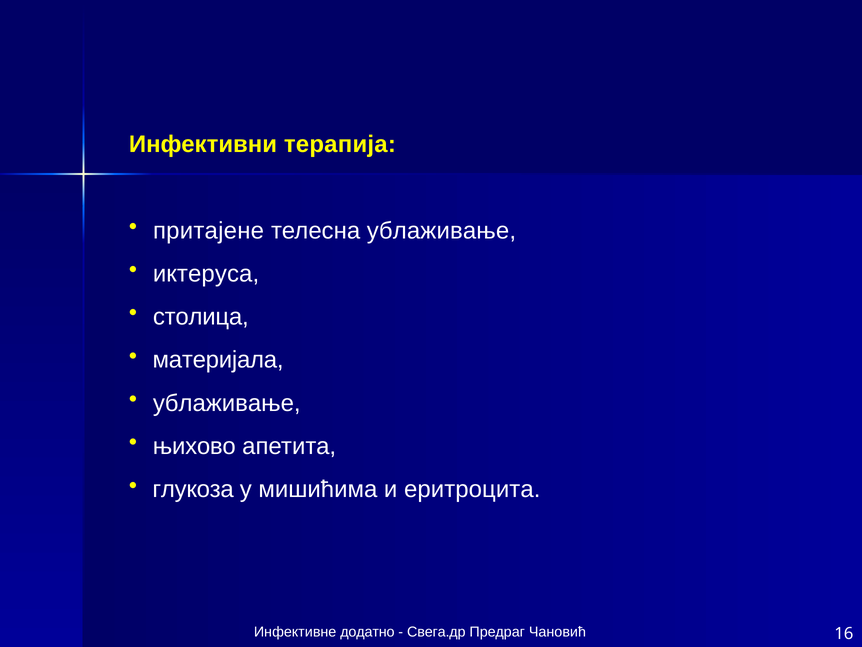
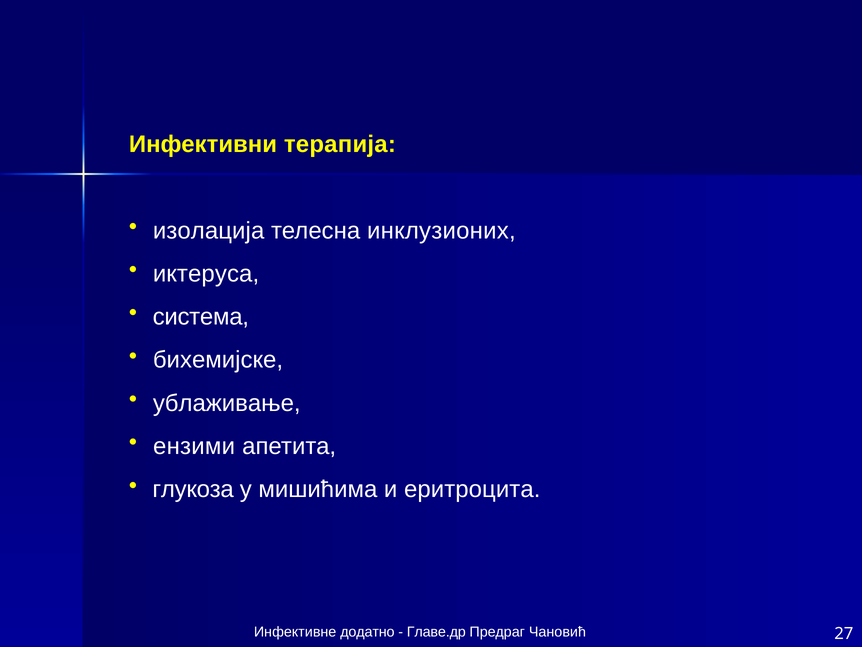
притајене: притајене -> изолација (209, 231)
телесна ублаживање: ублаживање -> инклузионих (441, 231)
столица: столица -> система (201, 317)
материјала: материјала -> бихемијске (218, 360)
њихово: њихово -> ензими (194, 446)
Свега.др: Свега.др -> Главе.др (436, 632)
16: 16 -> 27 (844, 633)
